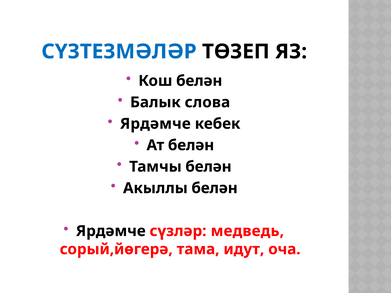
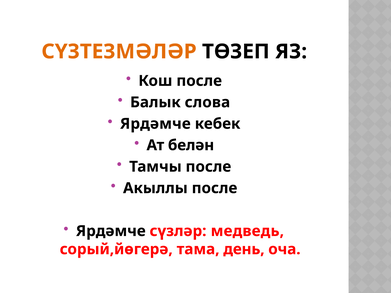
СҮЗТЕЗМӘЛӘР colour: blue -> orange (119, 52)
Кош белән: белән -> после (199, 81)
Тамчы белән: белән -> после (208, 167)
Акыллы белән: белән -> после (214, 188)
идут: идут -> день (244, 249)
